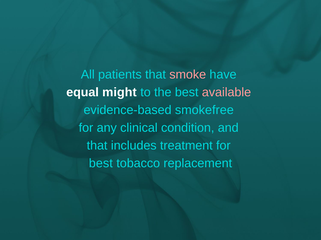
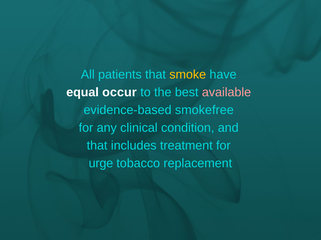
smoke colour: pink -> yellow (188, 75)
might: might -> occur (119, 92)
best: best -> urge (101, 164)
